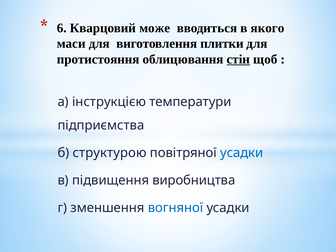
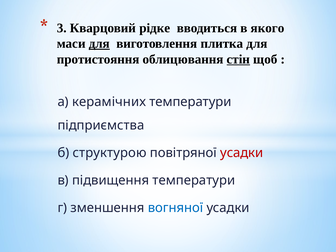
6: 6 -> 3 (62, 28)
може: може -> рідке (155, 28)
для underline: none -> present (99, 44)
плитки: плитки -> плитка (222, 44)
інструкцією: інструкцією -> керамічних (109, 102)
усадки colour: blue -> red (242, 153)
підвищення виробництва: виробництва -> температури (194, 180)
